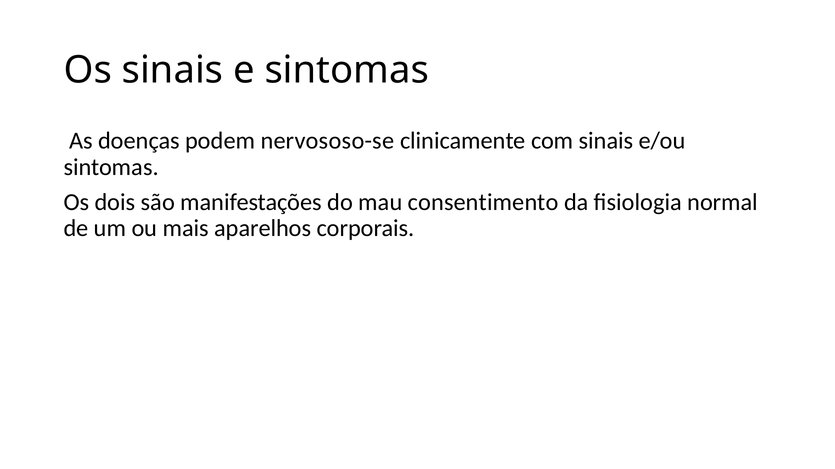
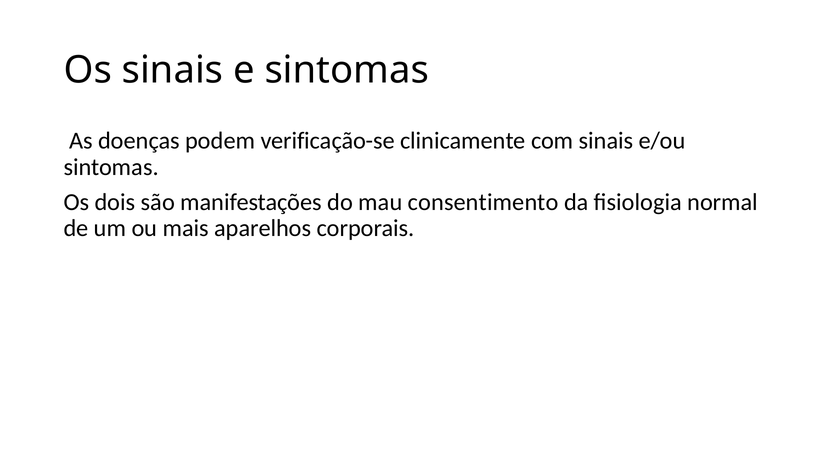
nervososo-se: nervososo-se -> verificação-se (328, 141)
